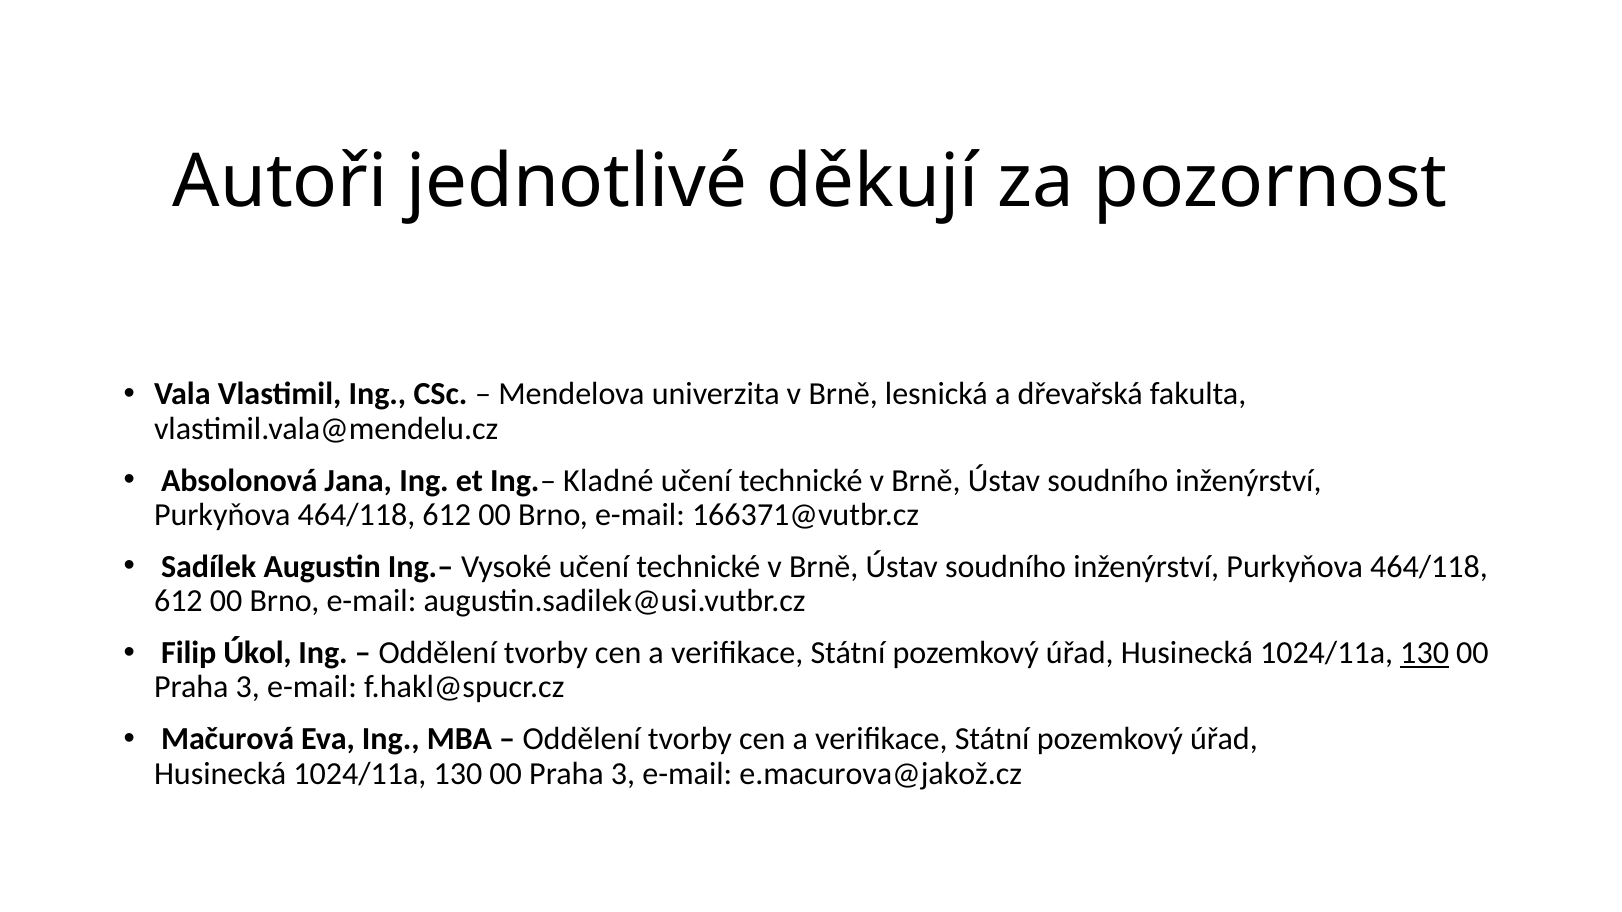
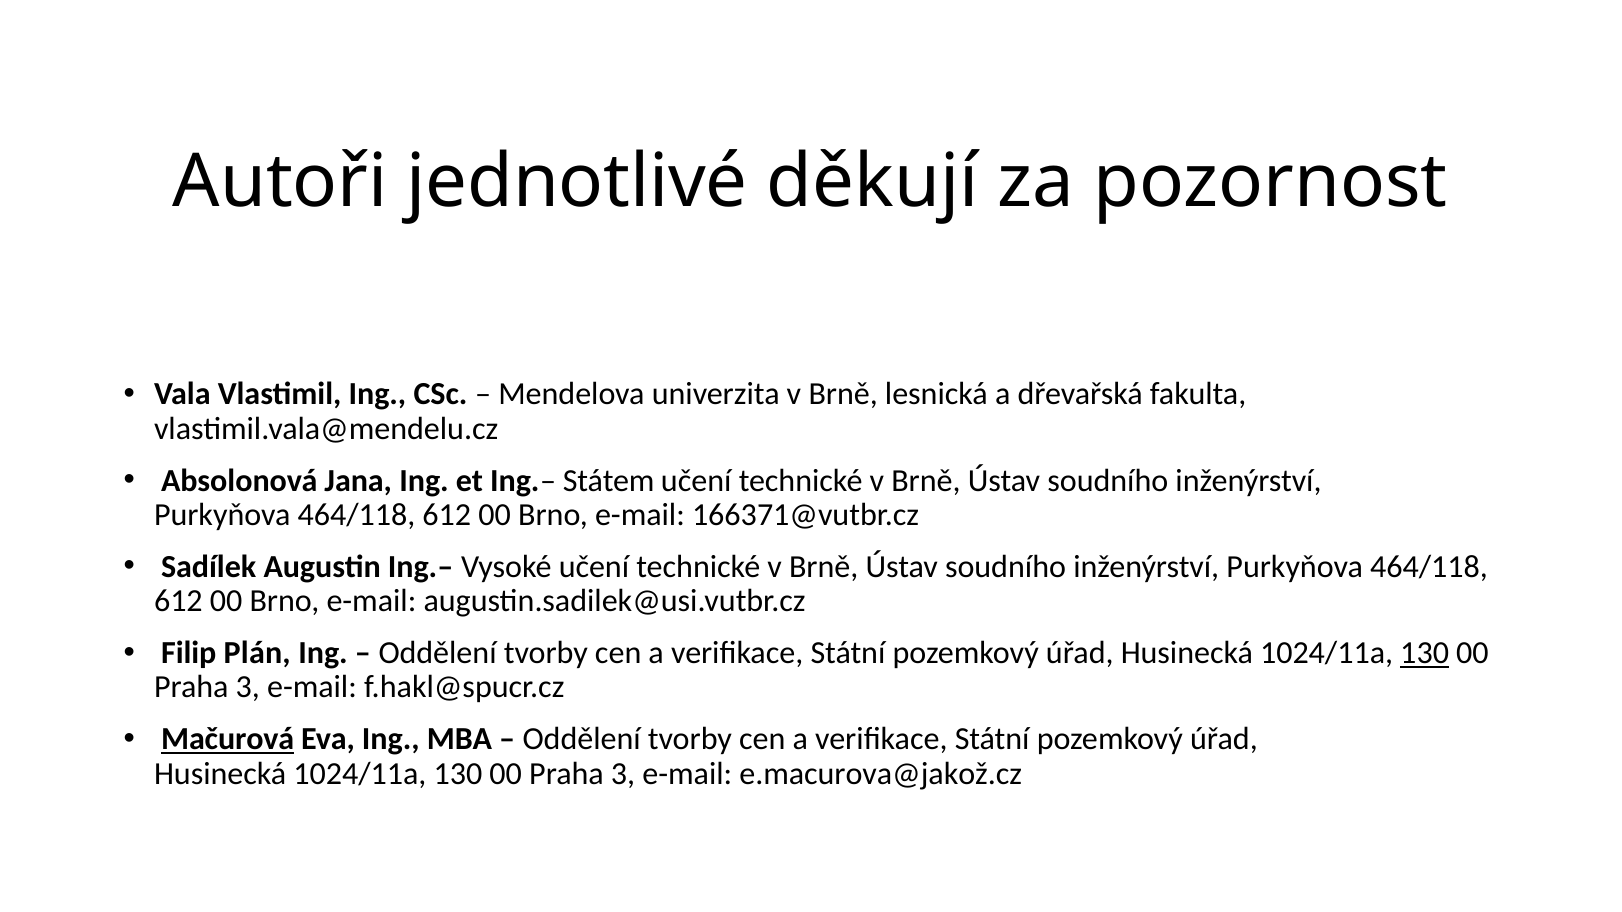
Kladné: Kladné -> Státem (609, 481)
Úkol: Úkol -> Plán (257, 653)
Mačurová underline: none -> present (228, 739)
